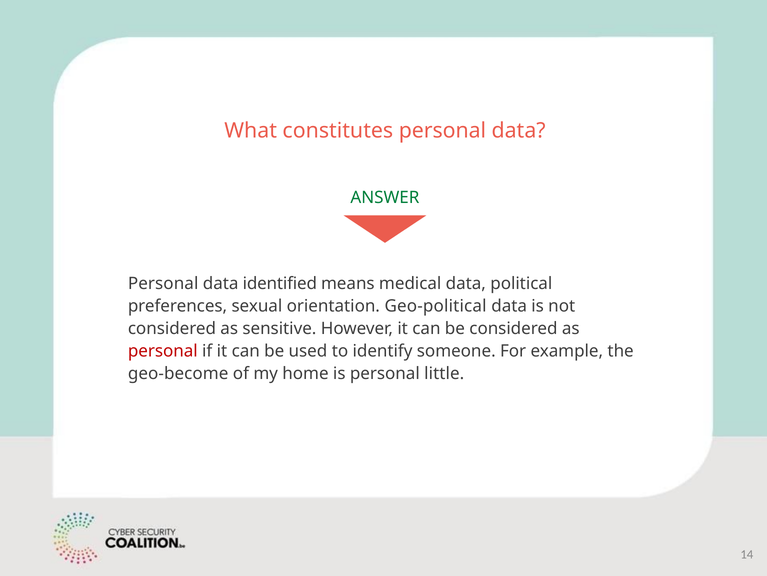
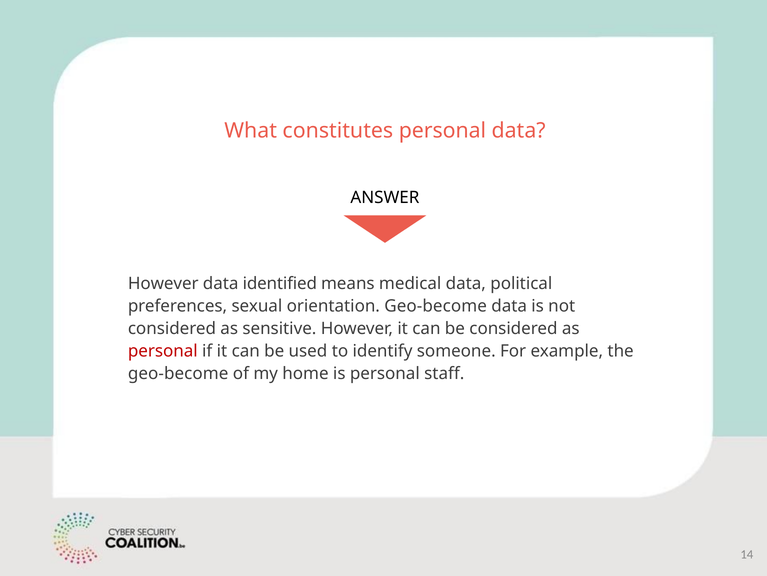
ANSWER colour: green -> black (385, 198)
Personal: Personal -> However (163, 283)
orientation Geo-political: Geo-political -> Geo-become (436, 306)
little: little -> staff (444, 373)
